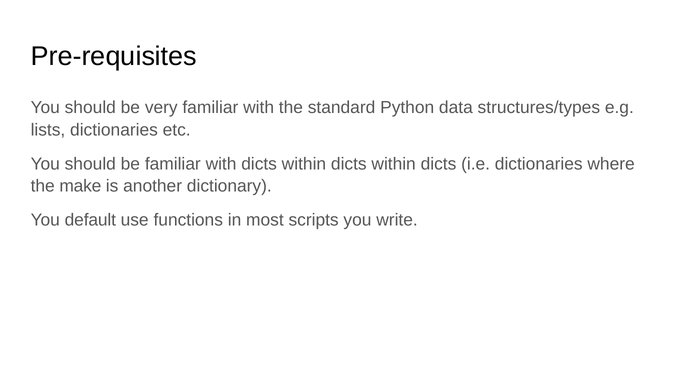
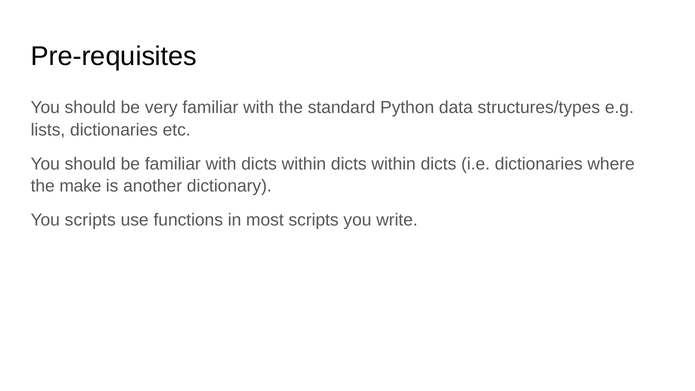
You default: default -> scripts (90, 220)
